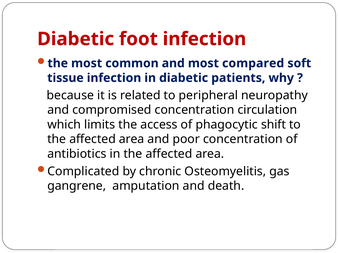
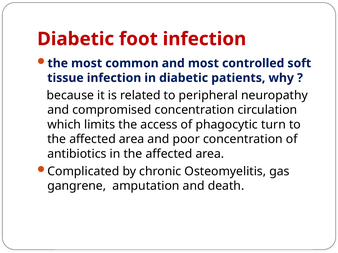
compared: compared -> controlled (253, 63)
shift: shift -> turn (273, 125)
